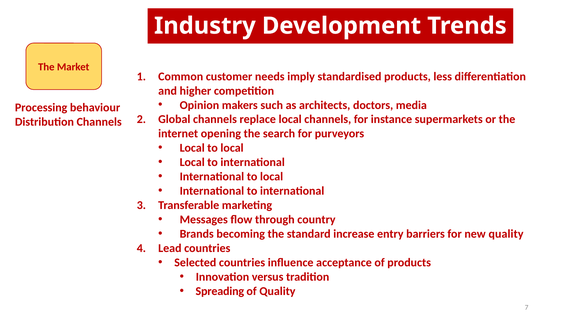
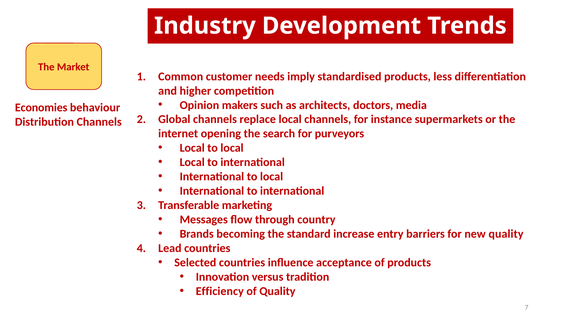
Processing: Processing -> Economies (41, 108)
Spreading: Spreading -> Efficiency (220, 291)
